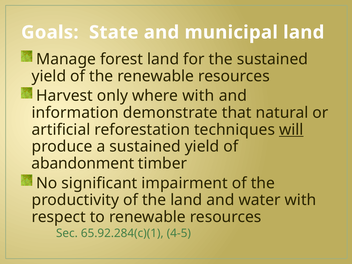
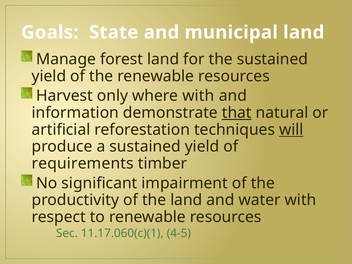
that underline: none -> present (237, 113)
abandonment: abandonment -> requirements (83, 163)
65.92.284(c)(1: 65.92.284(c)(1 -> 11.17.060(c)(1 (122, 233)
